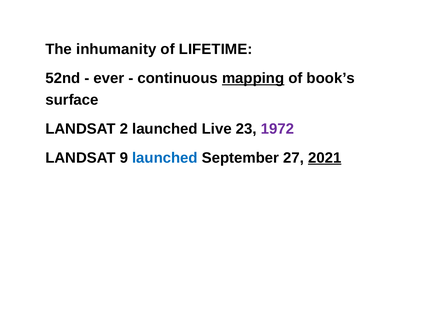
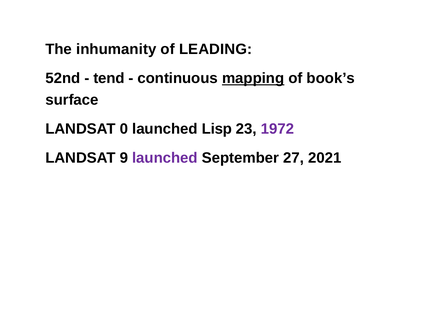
LIFETIME: LIFETIME -> LEADING (216, 49)
ever: ever -> tend (109, 78)
2: 2 -> 0 (124, 129)
Live: Live -> Lisp (217, 129)
launched colour: blue -> purple (165, 158)
2021 underline: present -> none (325, 158)
